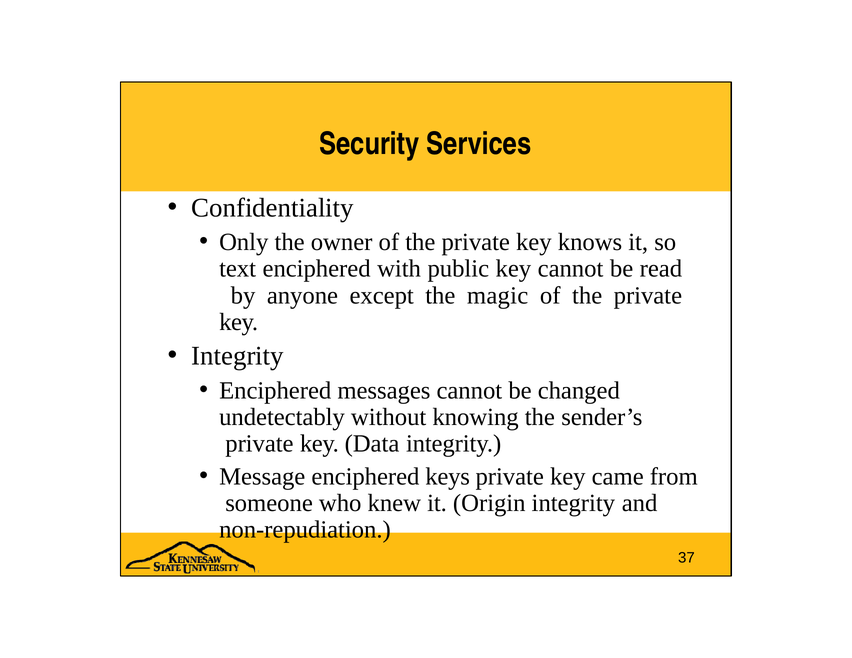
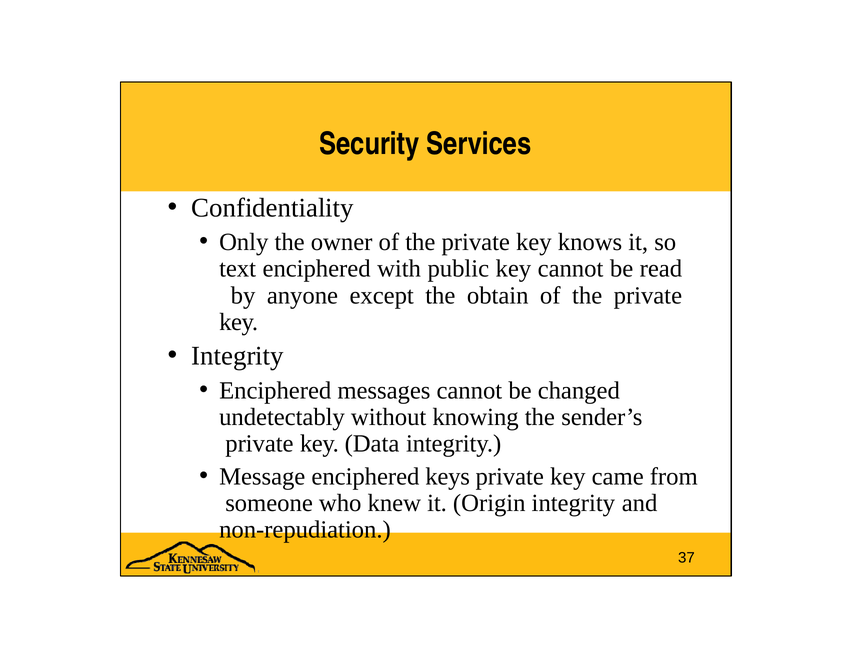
magic: magic -> obtain (498, 296)
